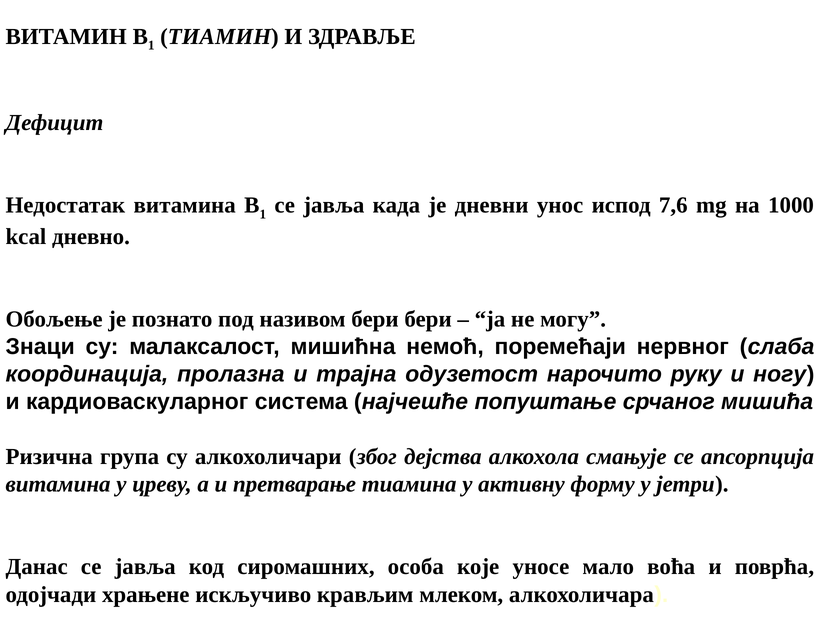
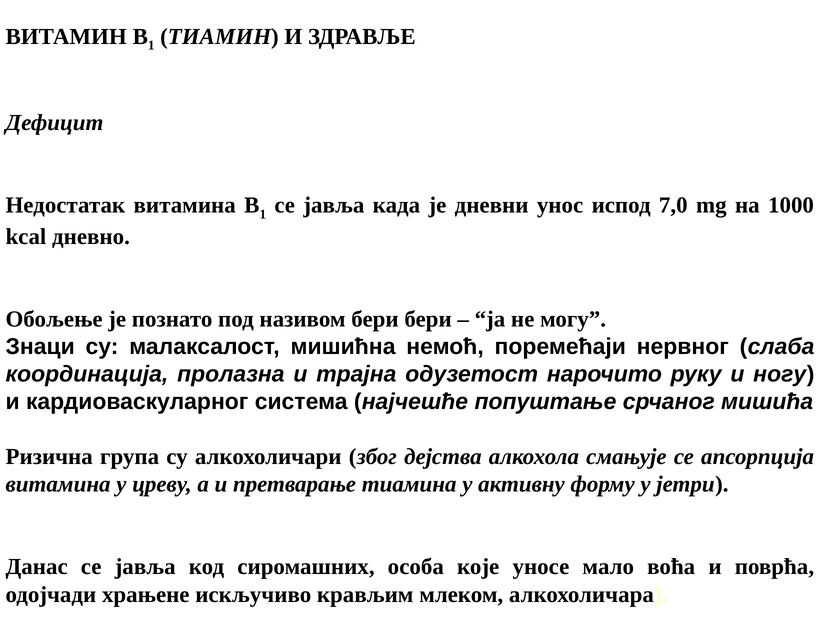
7,6: 7,6 -> 7,0 (673, 205)
